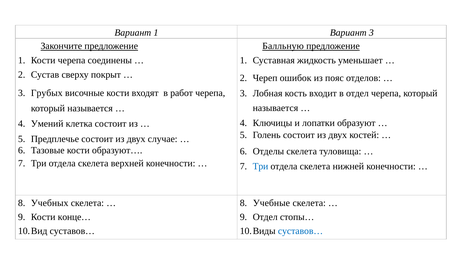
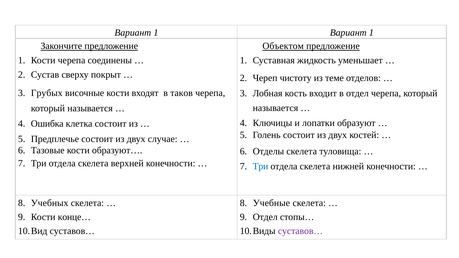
1 Вариант 3: 3 -> 1 (371, 33)
Балльную: Балльную -> Объектом (283, 46)
ошибок: ошибок -> чистоту (296, 78)
пояс: пояс -> теме (334, 78)
работ: работ -> таков (182, 93)
Умений: Умений -> Ошибка (47, 124)
суставов… colour: blue -> purple (300, 231)
